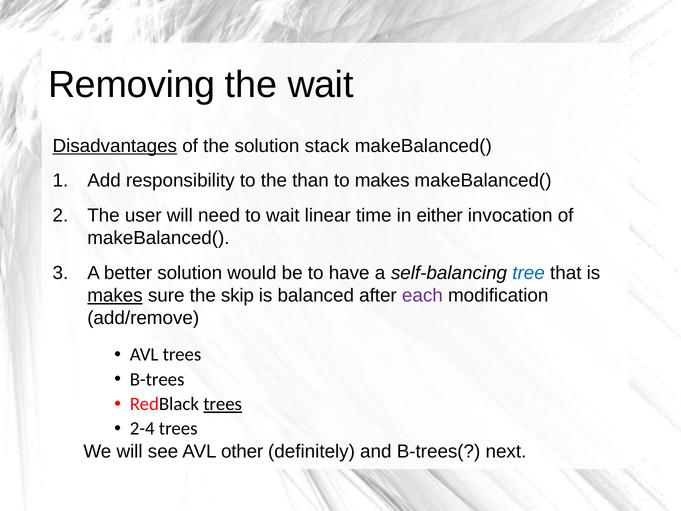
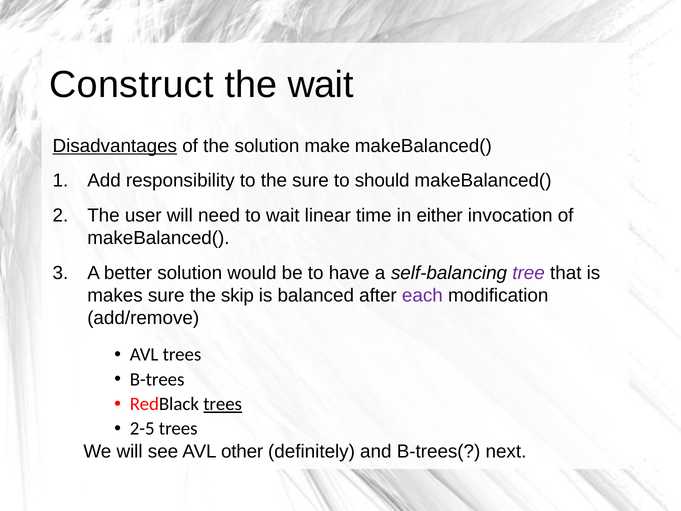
Removing: Removing -> Construct (131, 85)
stack: stack -> make (327, 146)
the than: than -> sure (310, 181)
to makes: makes -> should (382, 181)
tree colour: blue -> purple (529, 273)
makes underline: present -> none (115, 295)
2-4: 2-4 -> 2-5 (142, 428)
